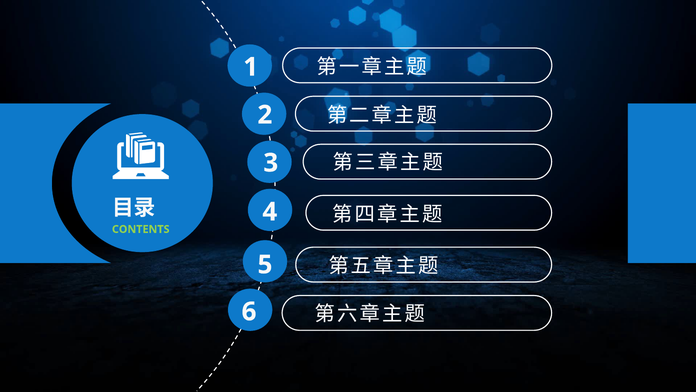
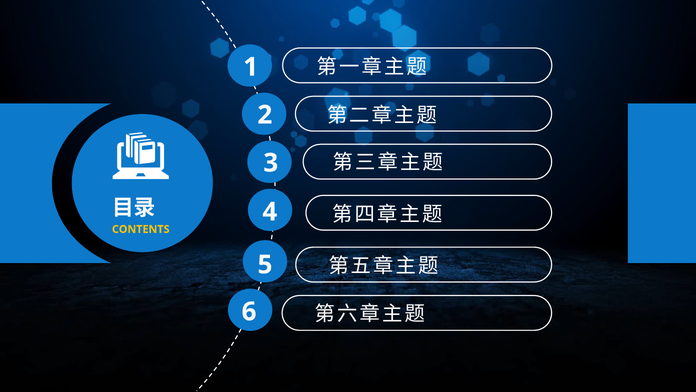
CONTENTS colour: light green -> yellow (141, 229)
